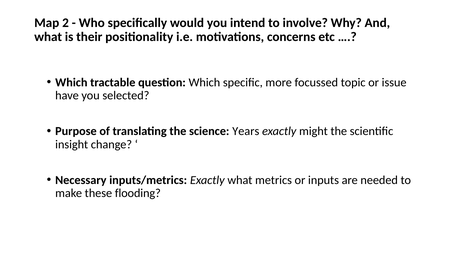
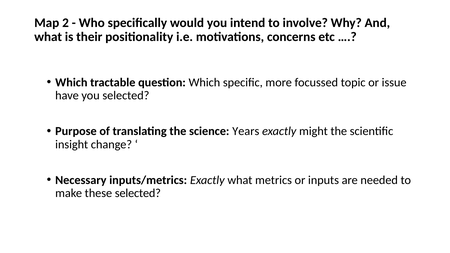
these flooding: flooding -> selected (138, 193)
